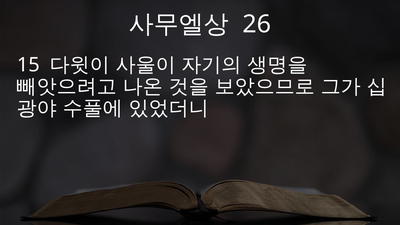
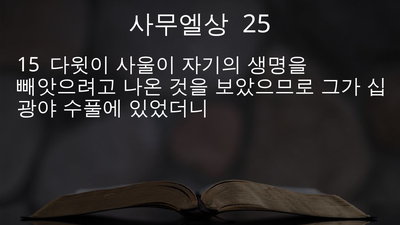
26: 26 -> 25 (257, 24)
